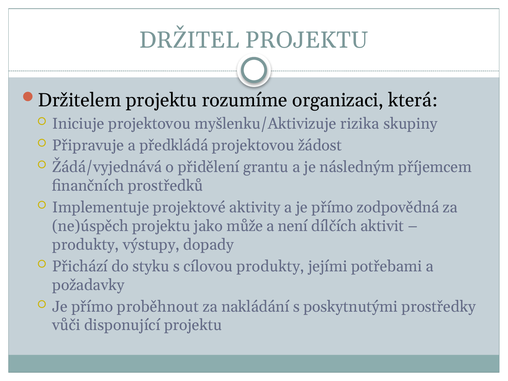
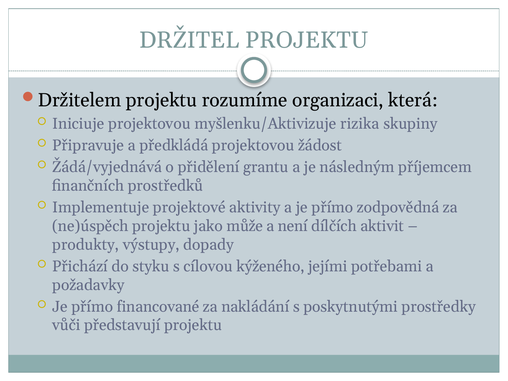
cílovou produkty: produkty -> kýženého (271, 266)
proběhnout: proběhnout -> financované (158, 307)
disponující: disponující -> představují (122, 325)
